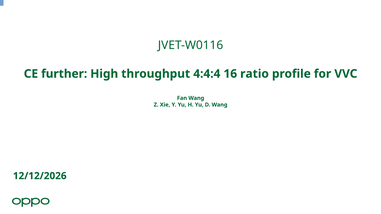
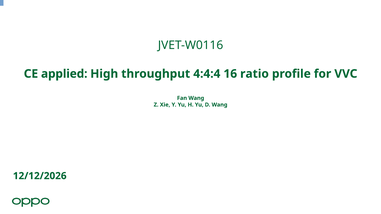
further: further -> applied (64, 74)
